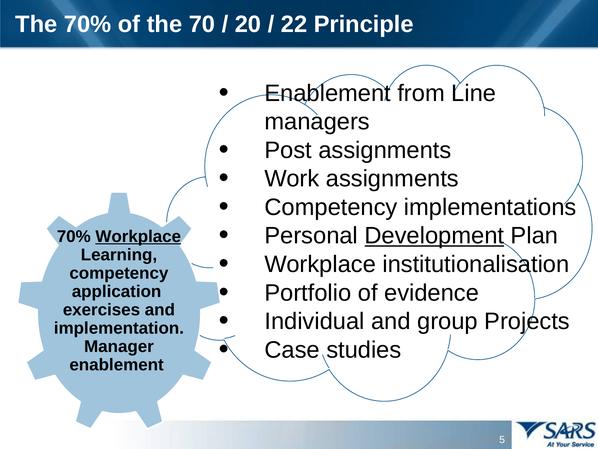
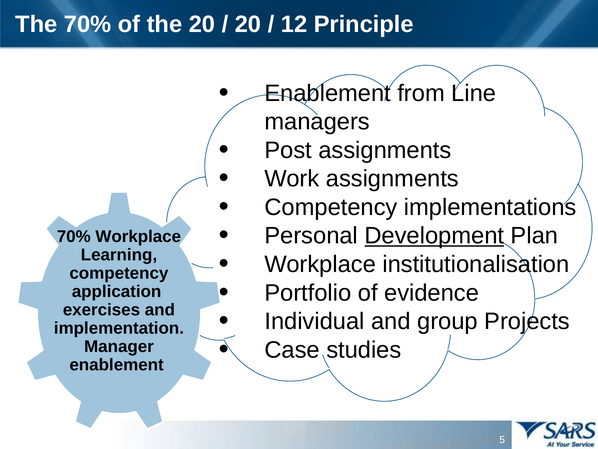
the 70: 70 -> 20 (202, 24)
22: 22 -> 12 (294, 24)
Workplace underline: present -> none (138, 236)
